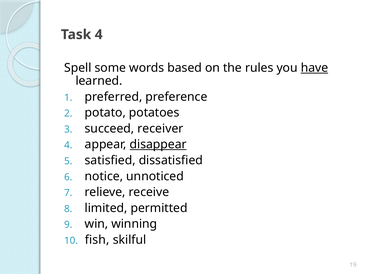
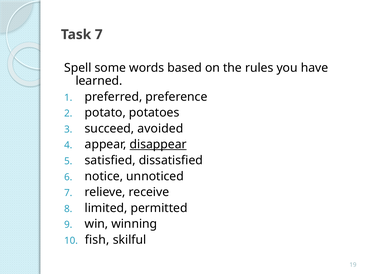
Task 4: 4 -> 7 (99, 35)
have underline: present -> none (314, 68)
receiver: receiver -> avoided (160, 128)
